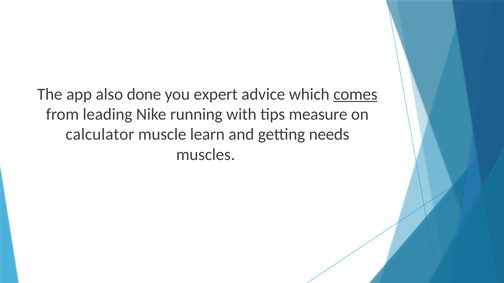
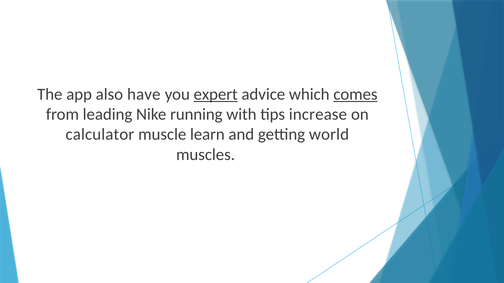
done: done -> have (144, 94)
expert underline: none -> present (216, 94)
measure: measure -> increase (318, 114)
needs: needs -> world (329, 135)
